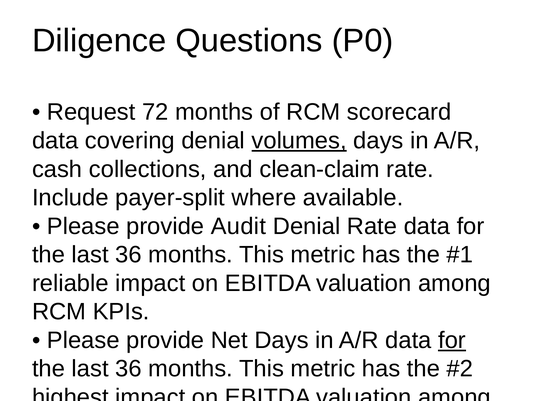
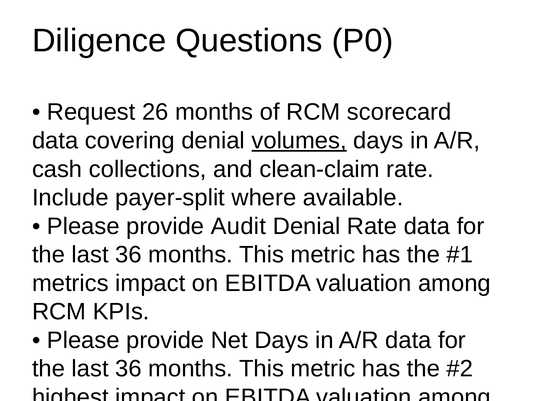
72: 72 -> 26 (155, 112)
reliable: reliable -> metrics (70, 283)
for underline: present -> none (452, 341)
